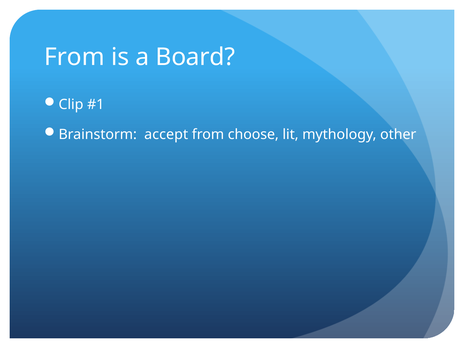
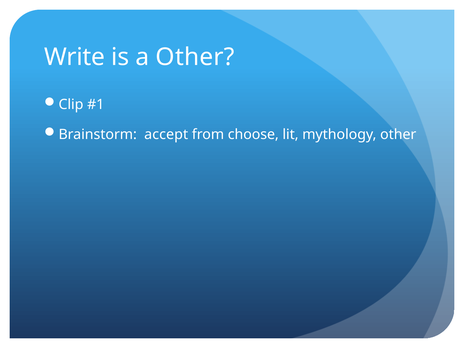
From: From -> Write (75, 57)
a Board: Board -> Other (195, 57)
